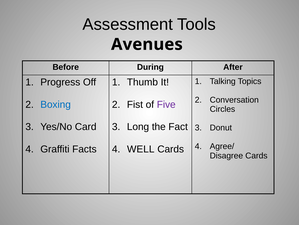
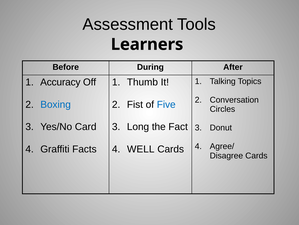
Avenues: Avenues -> Learners (147, 44)
Progress: Progress -> Accuracy (60, 82)
Five colour: purple -> blue (166, 104)
